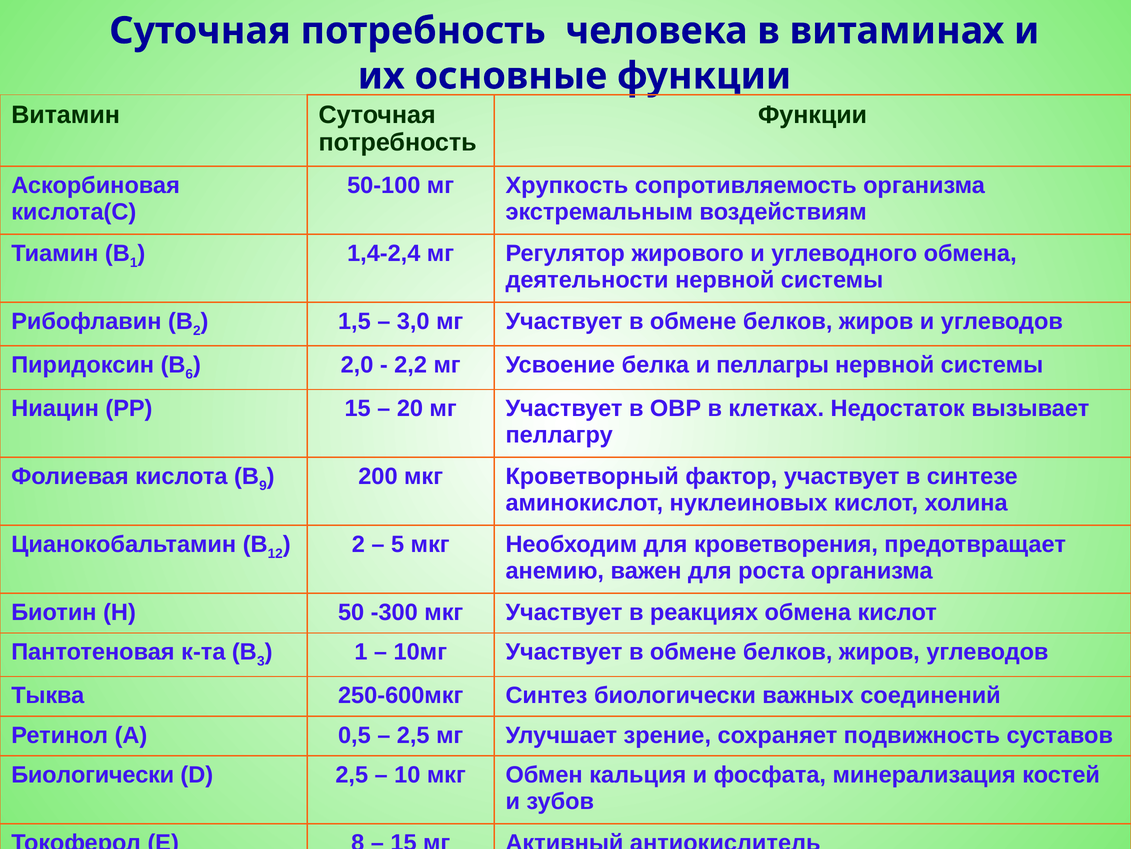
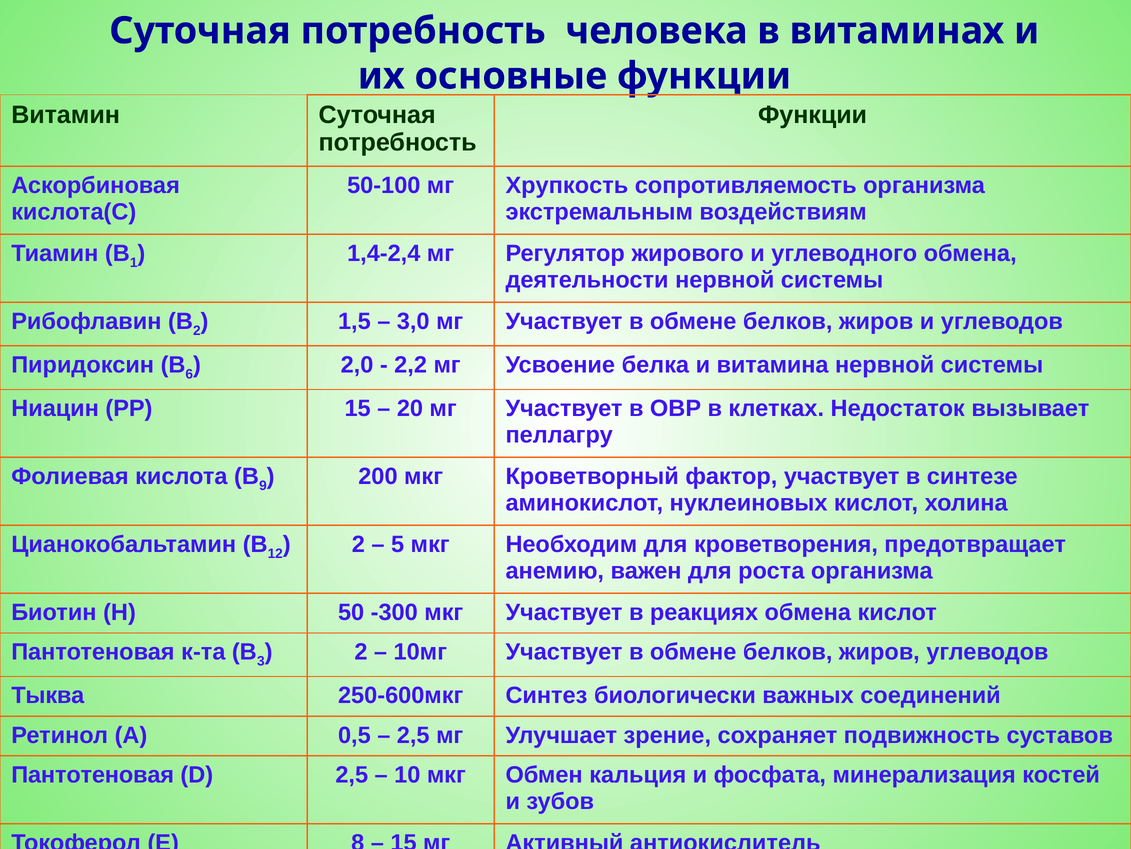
пеллагры: пеллагры -> витамина (773, 365)
1: 1 -> 2 (361, 652)
Биологически: Биологически -> Пантотеновая (93, 774)
